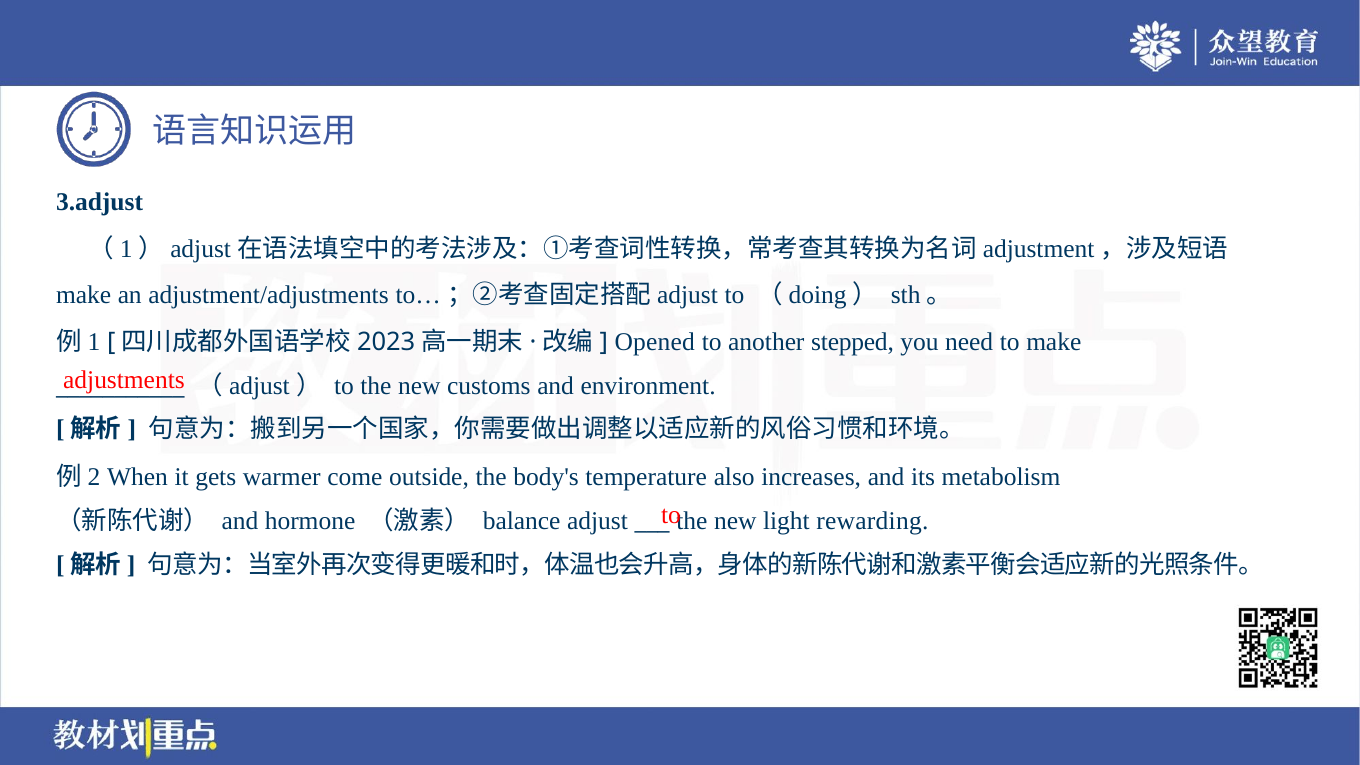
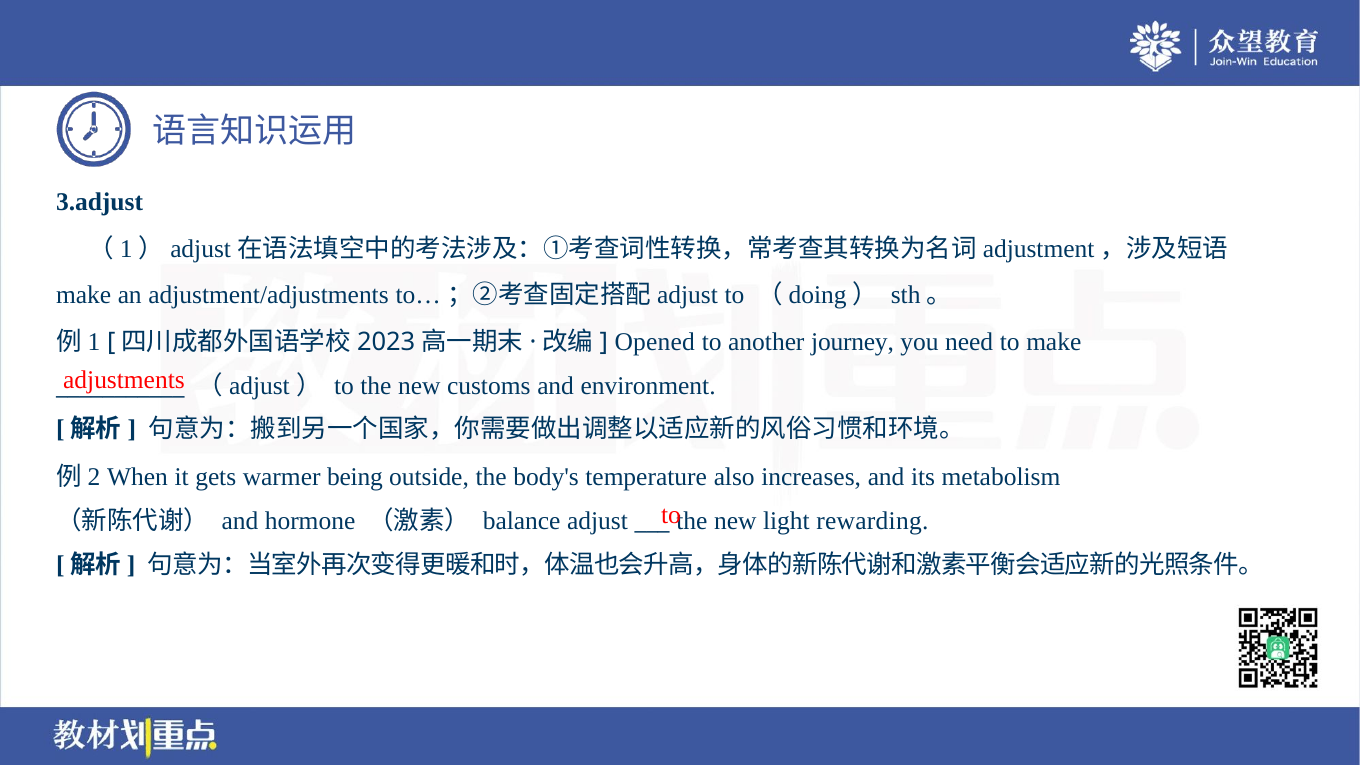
stepped: stepped -> journey (853, 342)
come: come -> being (355, 477)
